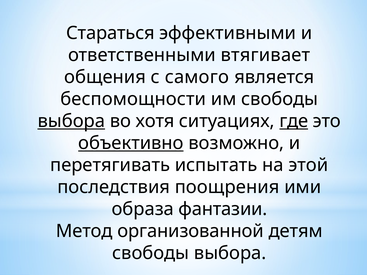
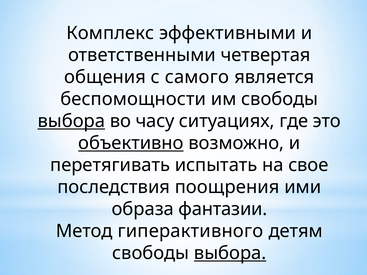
Стараться: Стараться -> Комплекс (110, 33)
втягивает: втягивает -> четвертая (266, 55)
хотя: хотя -> часу (155, 121)
где underline: present -> none (294, 121)
этой: этой -> свое (308, 165)
организованной: организованной -> гиперактивного (190, 231)
выбора underline: none -> present (230, 253)
